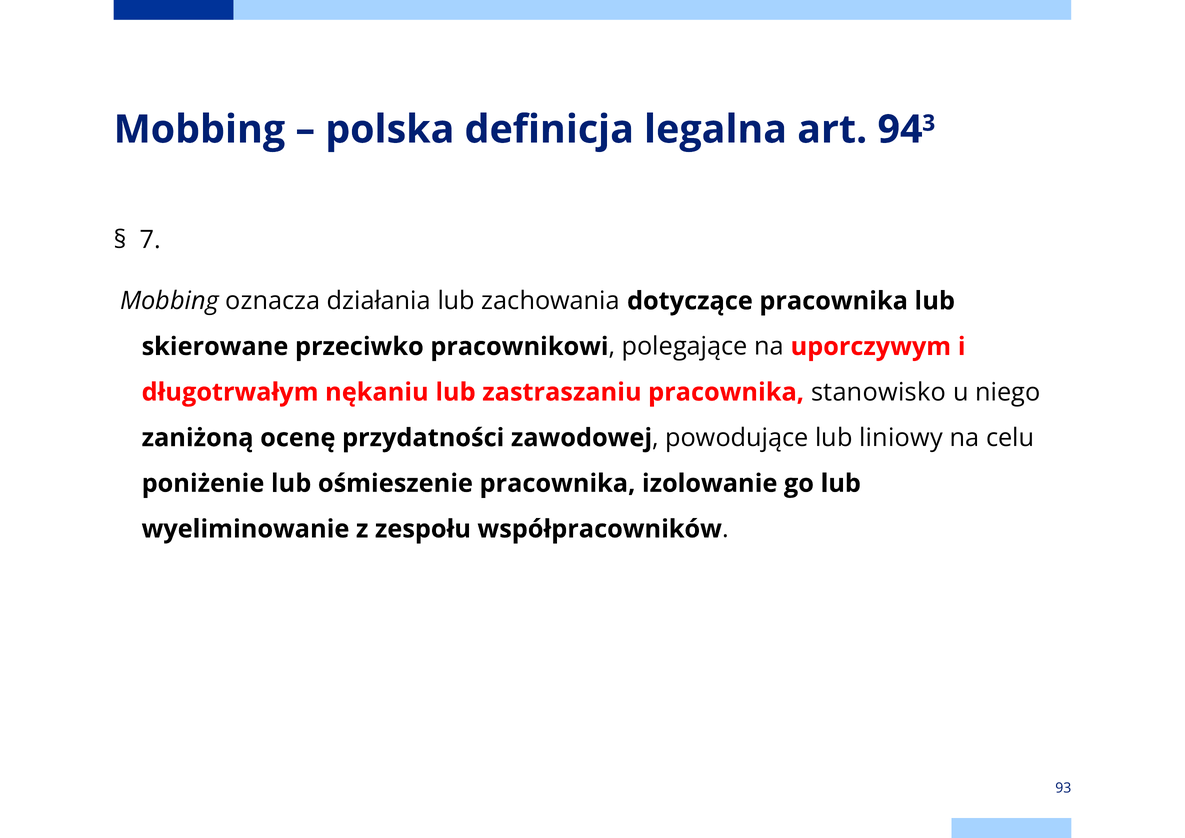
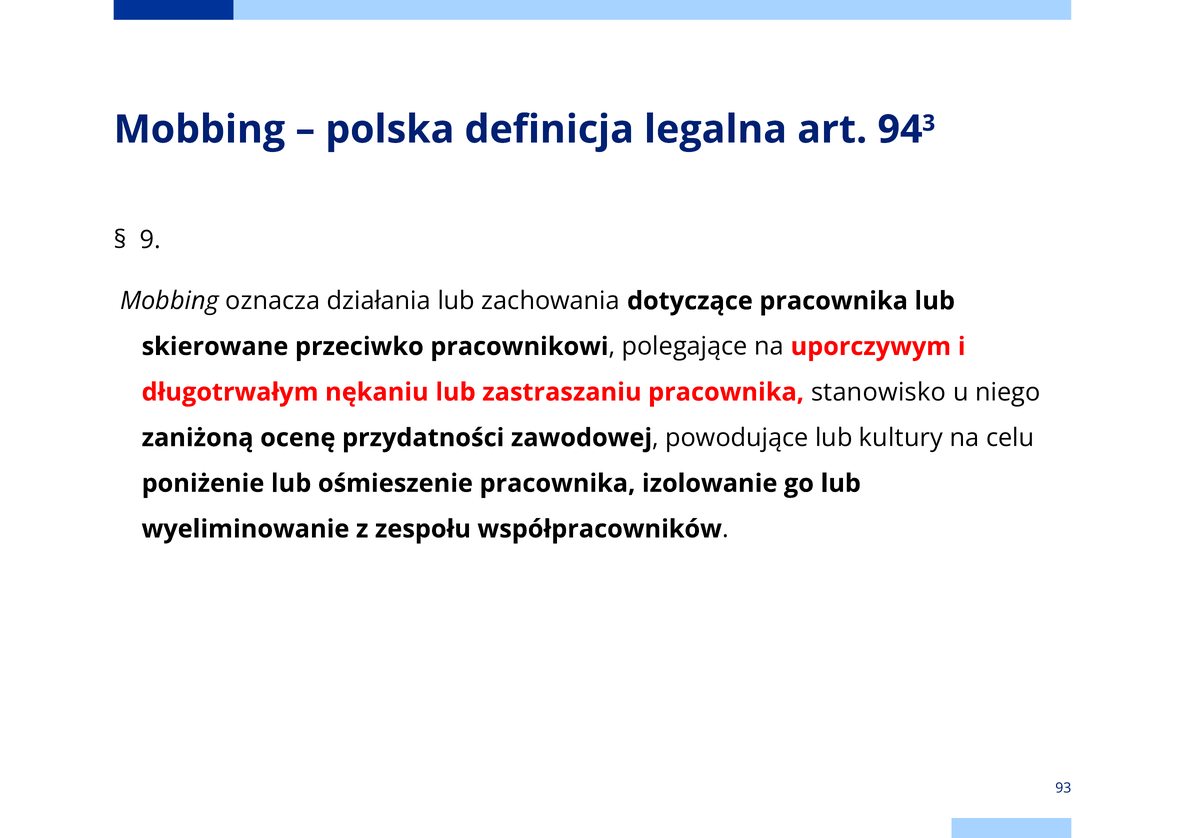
7: 7 -> 9 (150, 240)
liniowy: liniowy -> kultury (901, 438)
